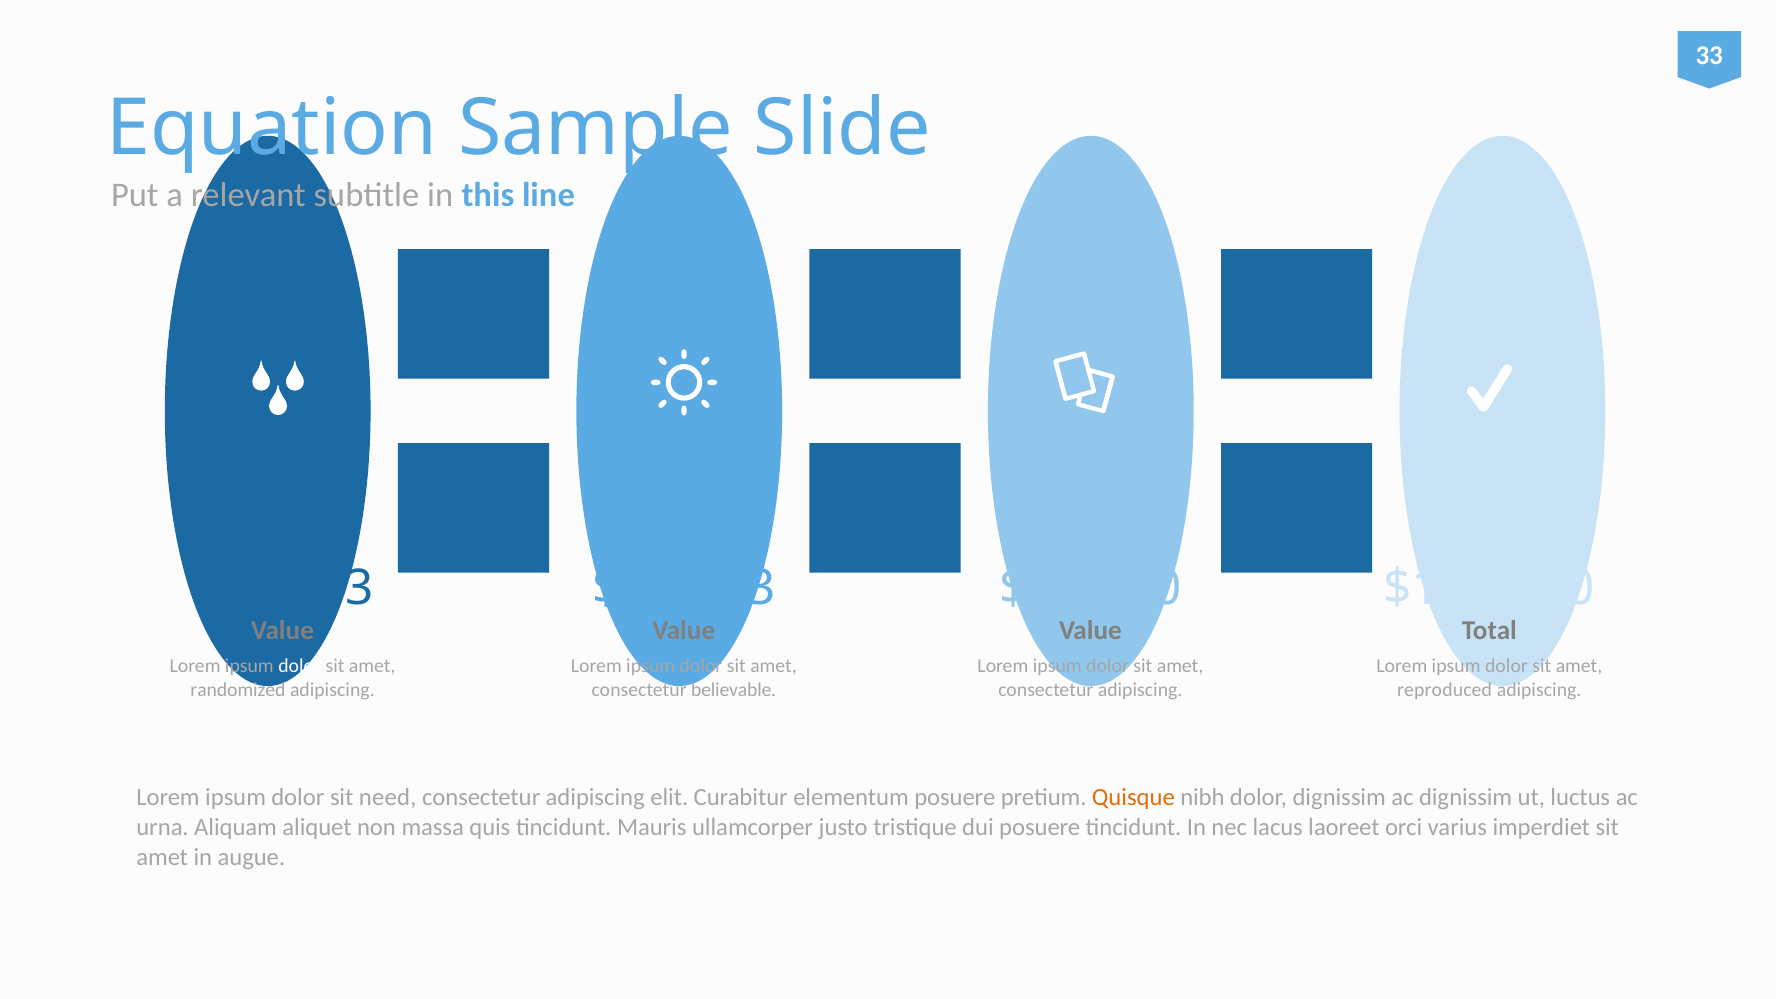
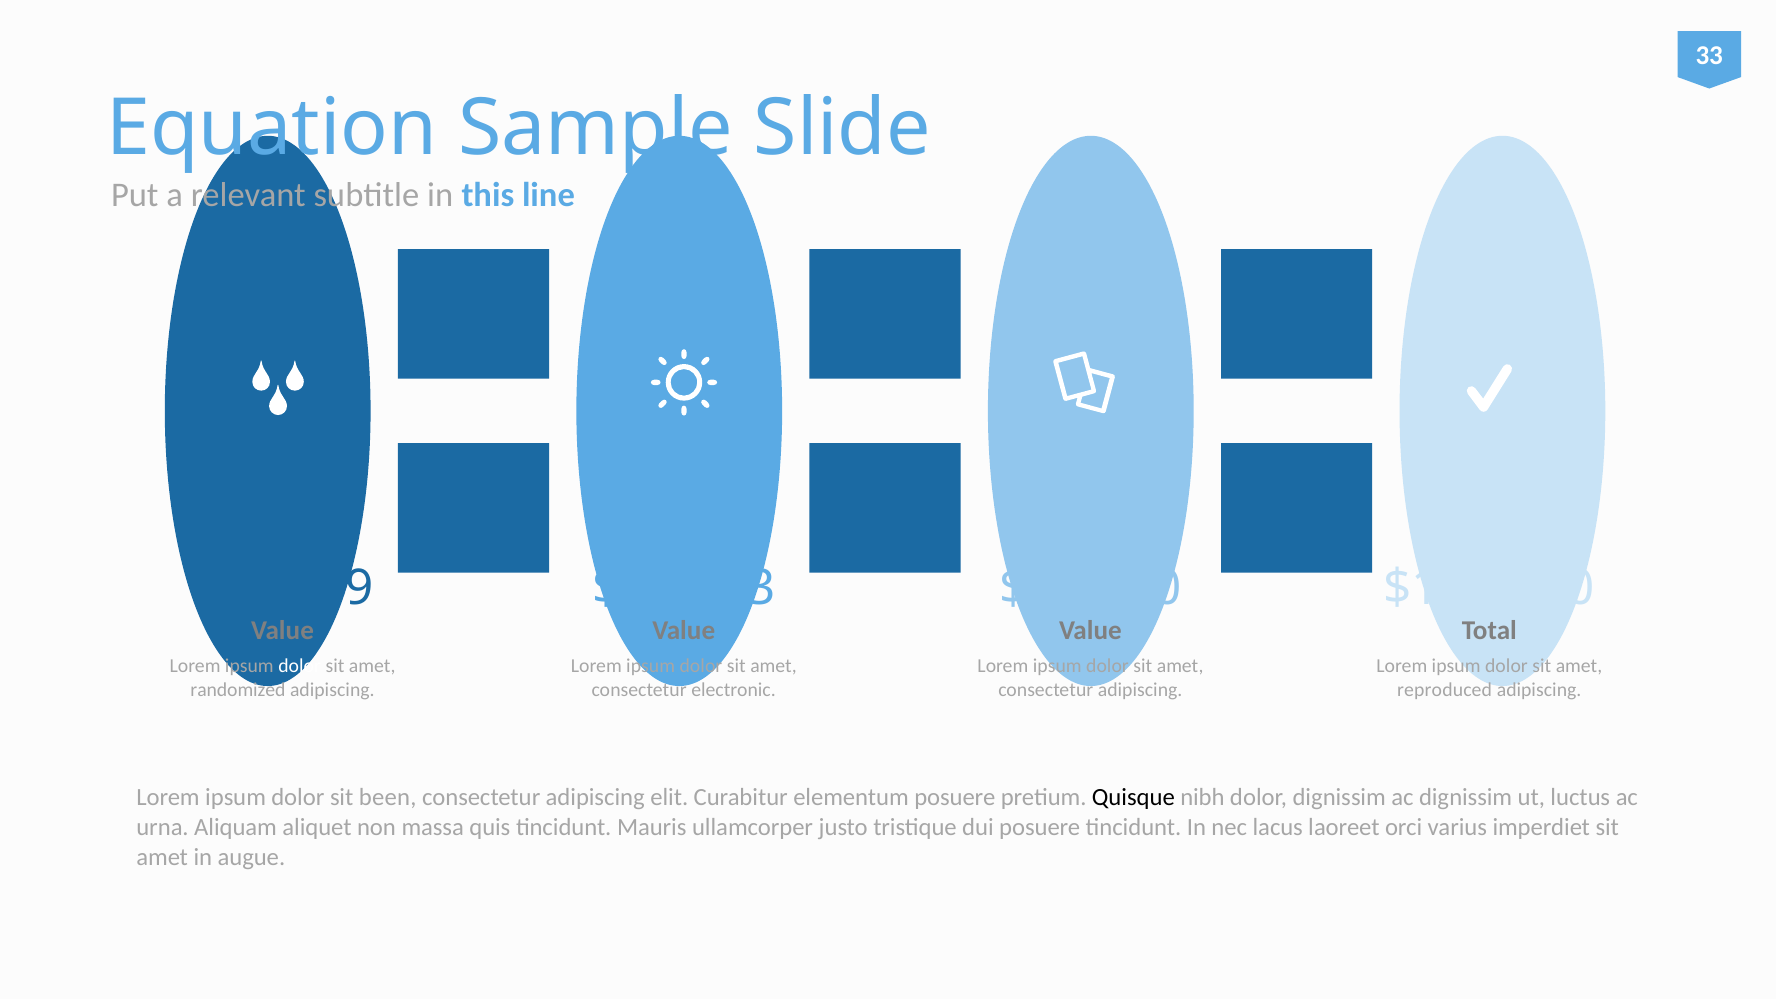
$96,353: $96,353 -> $96,459 (283, 588)
believable: believable -> electronic (734, 690)
need: need -> been (388, 798)
Quisque colour: orange -> black (1133, 798)
